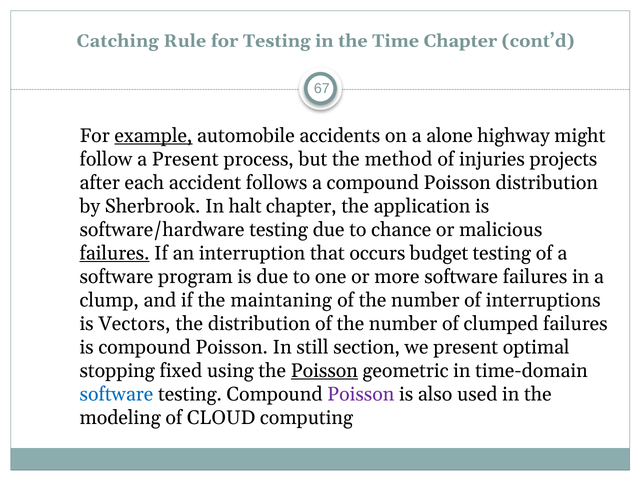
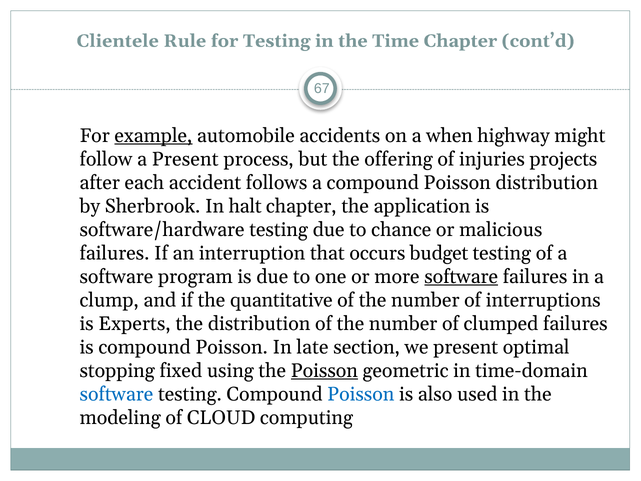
Catching: Catching -> Clientele (118, 41)
alone: alone -> when (450, 136)
method: method -> offering (399, 159)
failures underline: present -> none (114, 253)
software underline: none -> present (461, 277)
maintaning: maintaning -> quantitative (281, 300)
Vectors: Vectors -> Experts (135, 324)
still: still -> late (312, 347)
Poisson colour: purple -> blue (361, 394)
